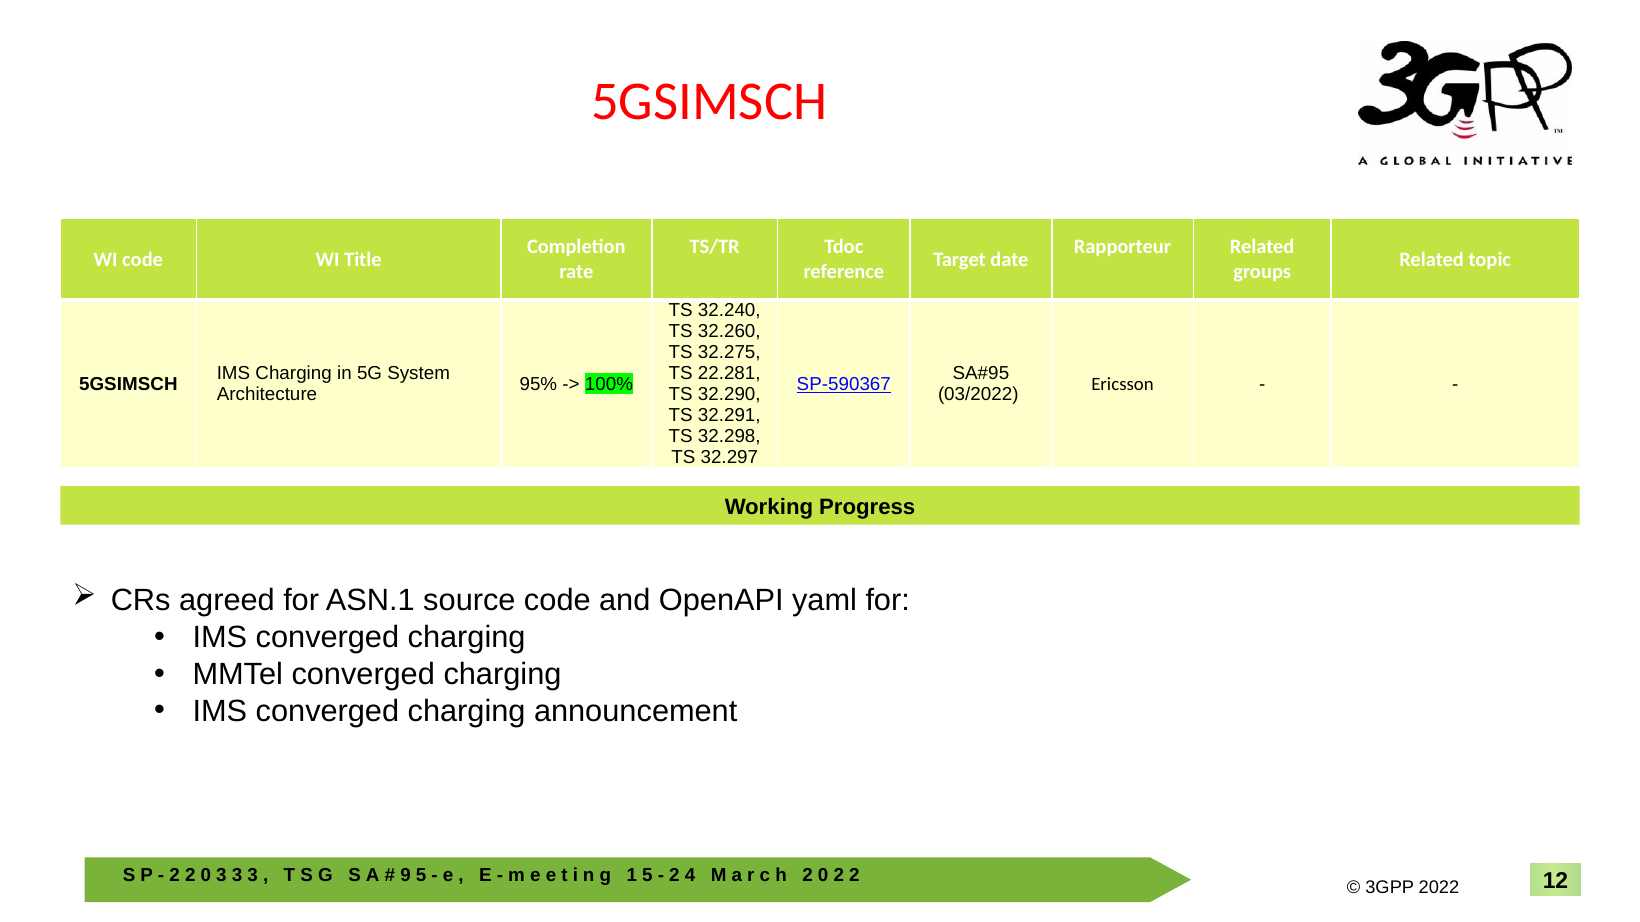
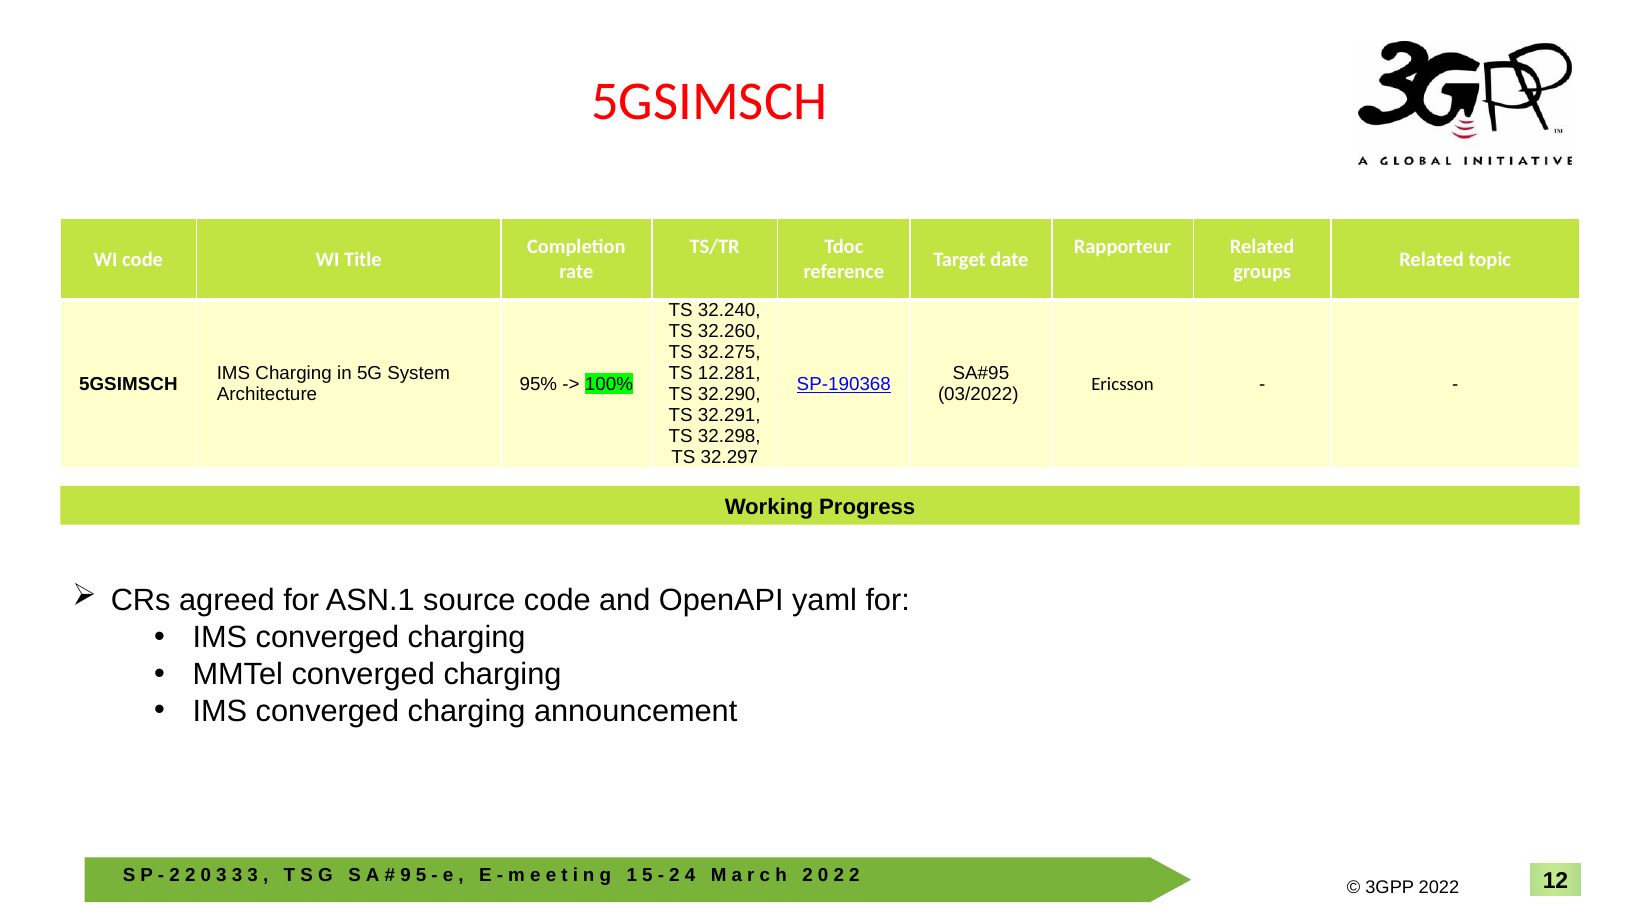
22.281: 22.281 -> 12.281 (729, 374)
SP-590367: SP-590367 -> SP-190368 (844, 384)
